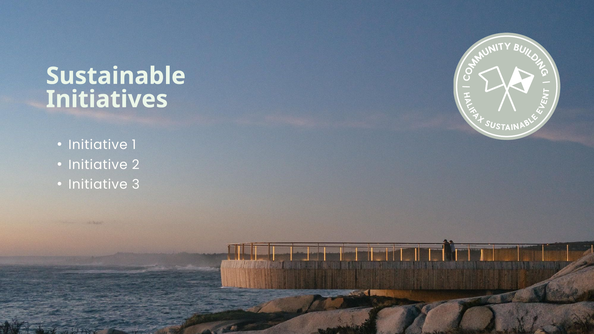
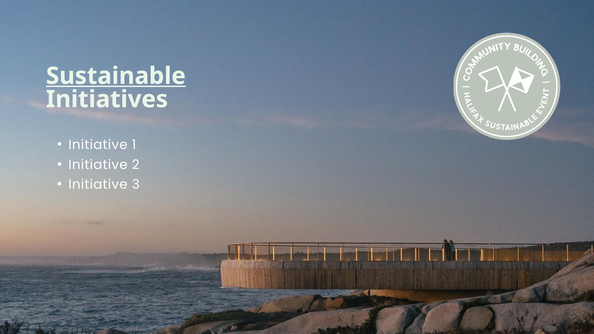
Sustainable underline: none -> present (116, 76)
